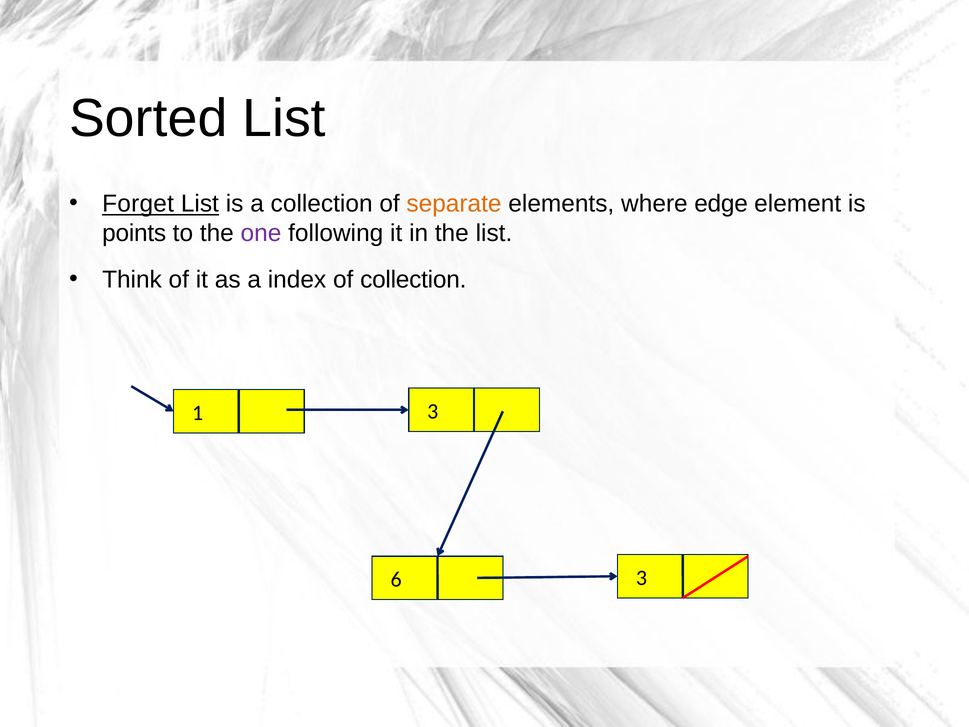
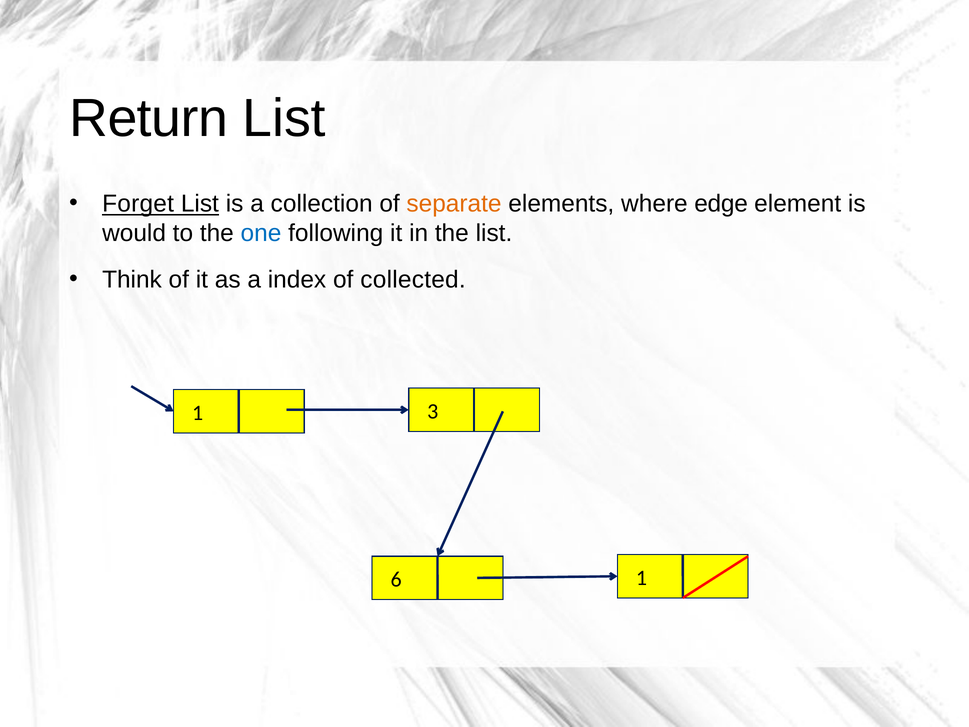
Sorted: Sorted -> Return (149, 119)
points: points -> would (134, 233)
one colour: purple -> blue (261, 233)
of collection: collection -> collected (413, 280)
6 3: 3 -> 1 (642, 578)
